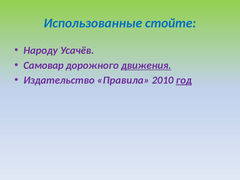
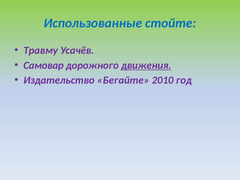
Народу: Народу -> Травму (41, 50)
Правила: Правила -> Бегайте (123, 80)
год underline: present -> none (184, 80)
